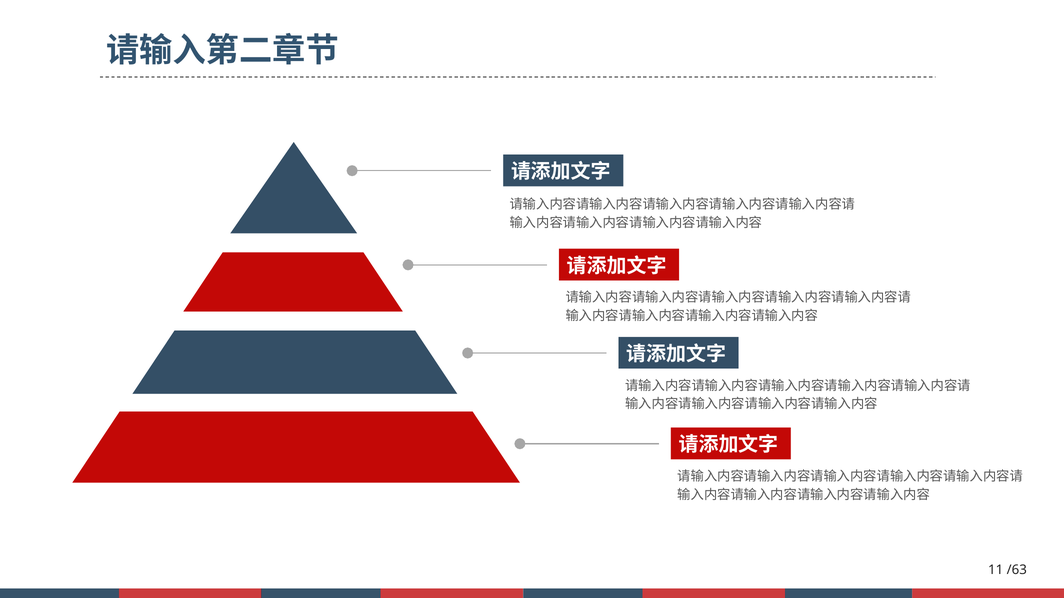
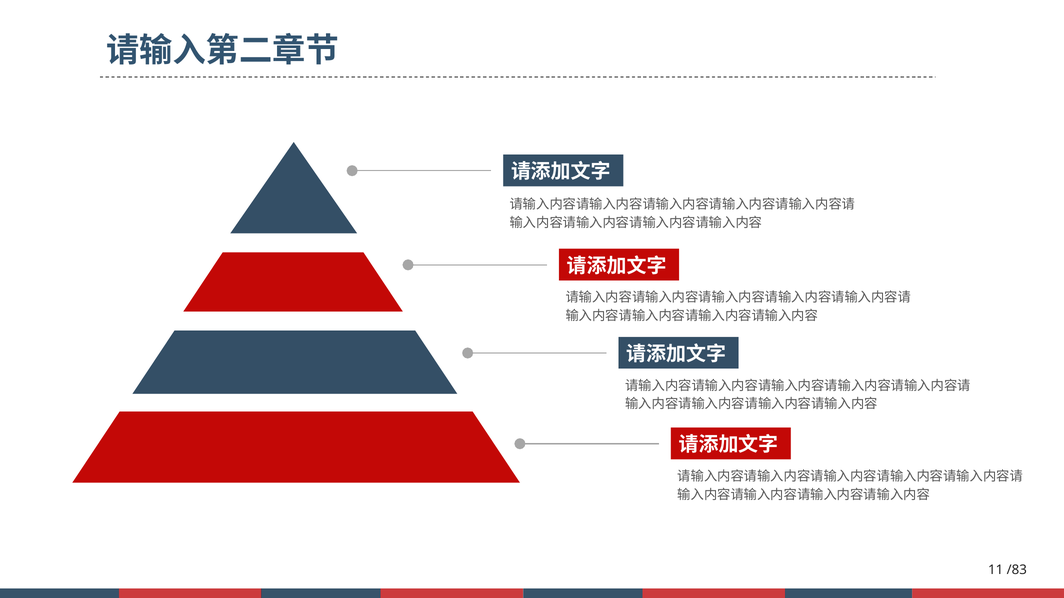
/63: /63 -> /83 (1017, 571)
